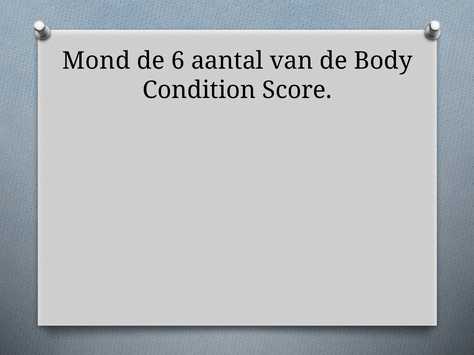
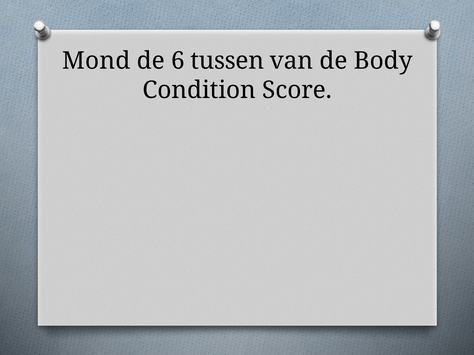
aantal: aantal -> tussen (227, 61)
